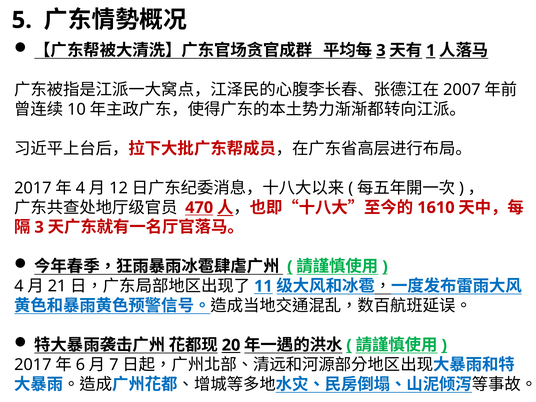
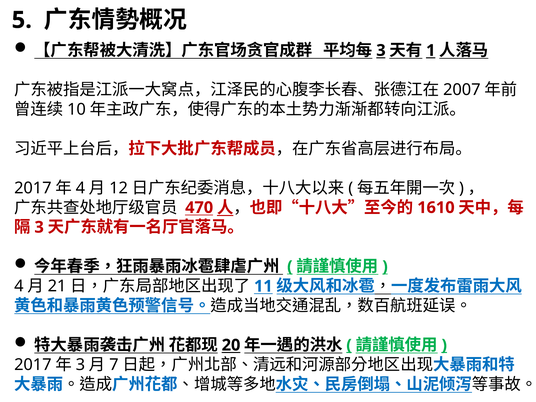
6: 6 -> 3 (80, 365)
